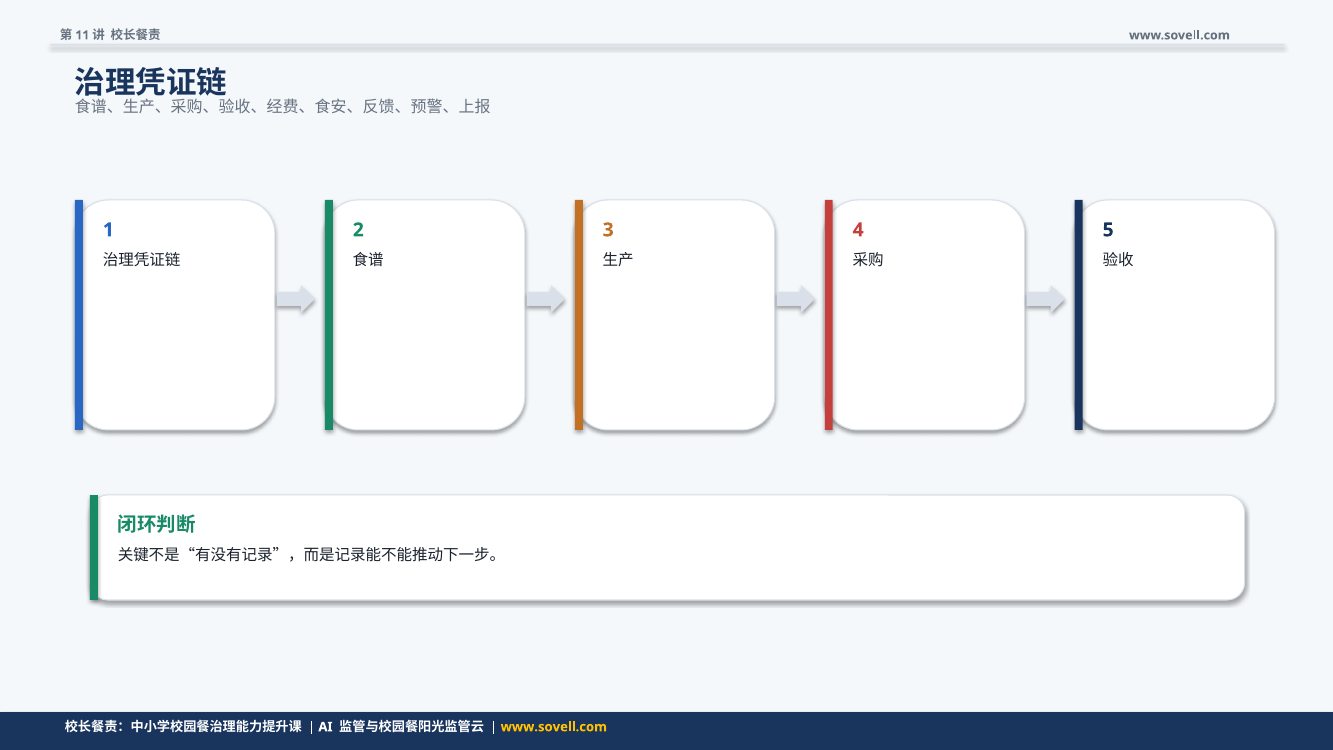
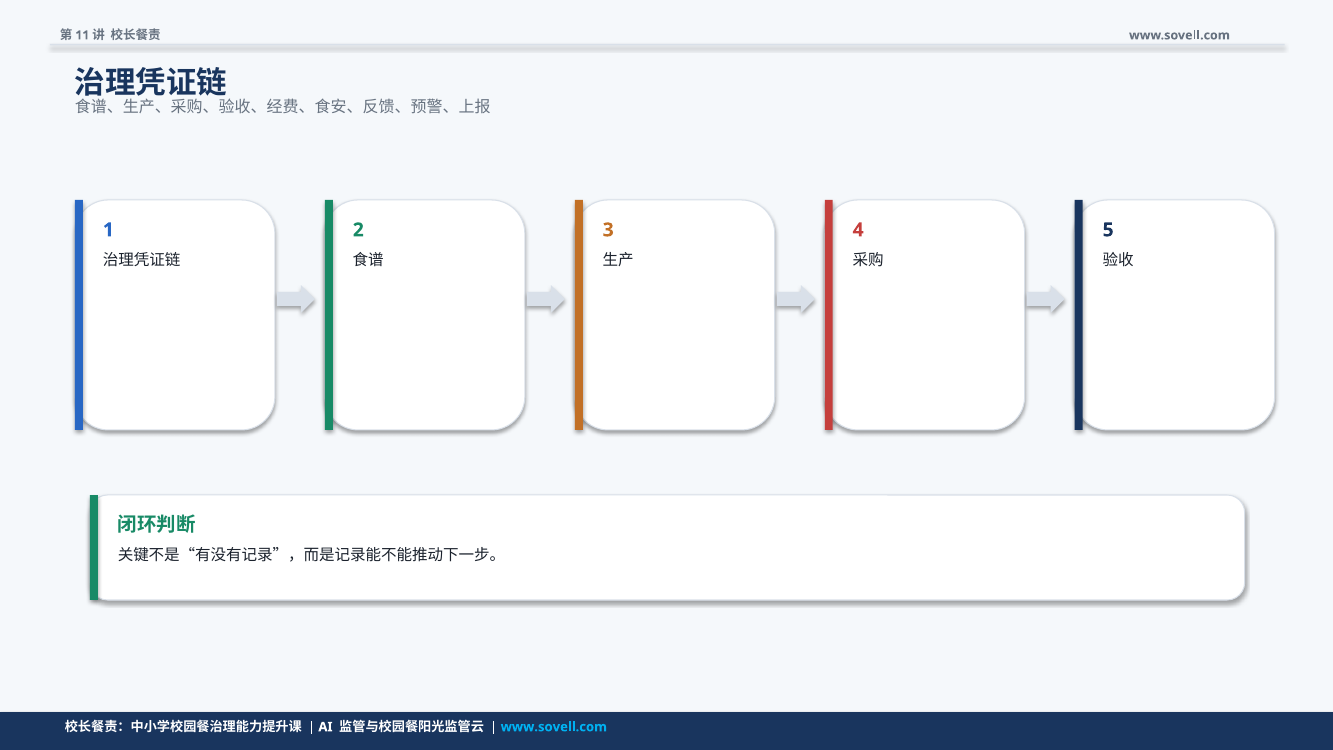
www.sovell.com colour: yellow -> light blue (554, 727)
